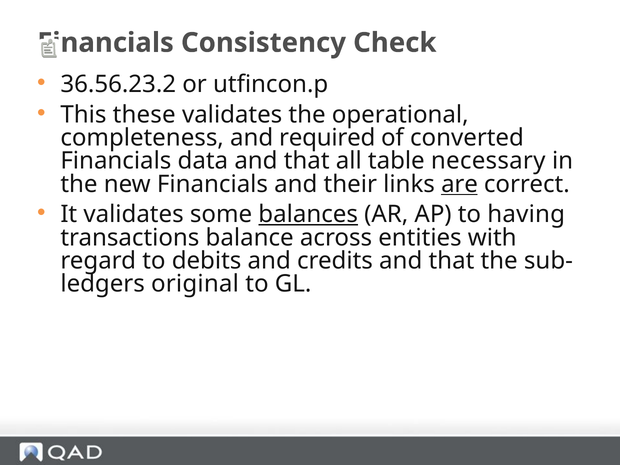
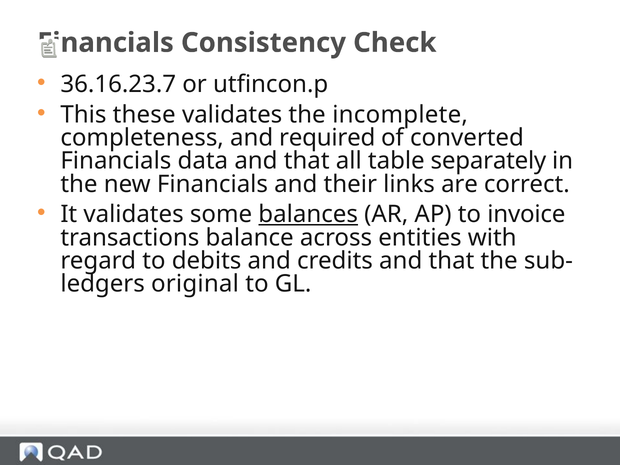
36.56.23.2: 36.56.23.2 -> 36.16.23.7 (118, 84)
operational: operational -> incomplete (400, 115)
necessary: necessary -> separately (488, 161)
are underline: present -> none (460, 184)
having: having -> invoice (526, 215)
